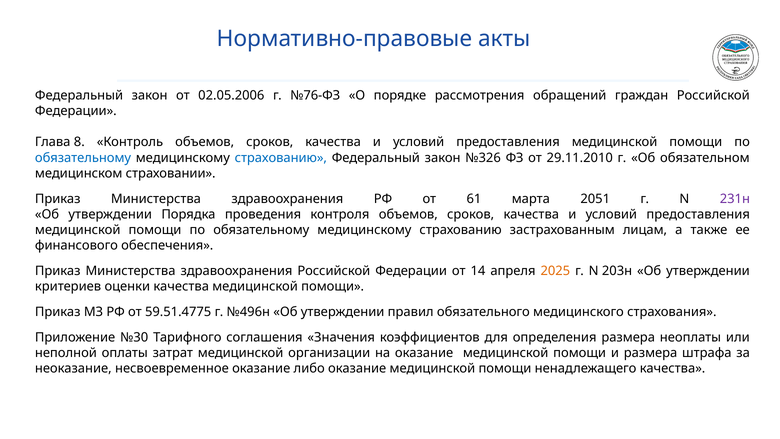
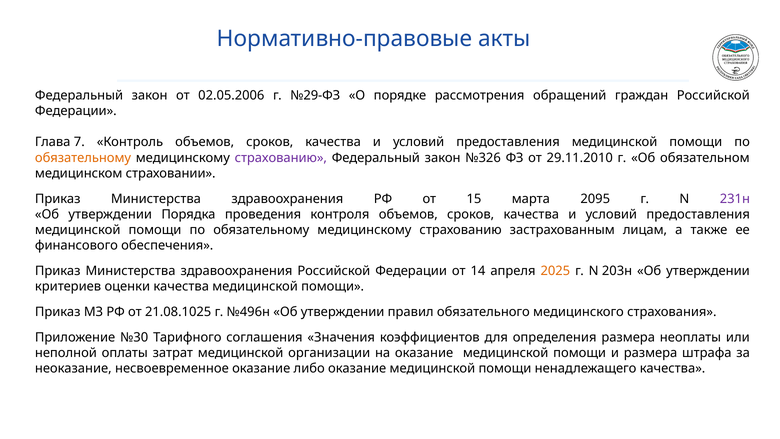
№76-ФЗ: №76-ФЗ -> №29-ФЗ (315, 95)
8: 8 -> 7 (79, 142)
обязательному colour: blue -> orange (83, 158)
страхованию colour: blue -> purple (281, 158)
61: 61 -> 15 (474, 199)
2051: 2051 -> 2095 (595, 199)
59.51.4775: 59.51.4775 -> 21.08.1025 (178, 312)
